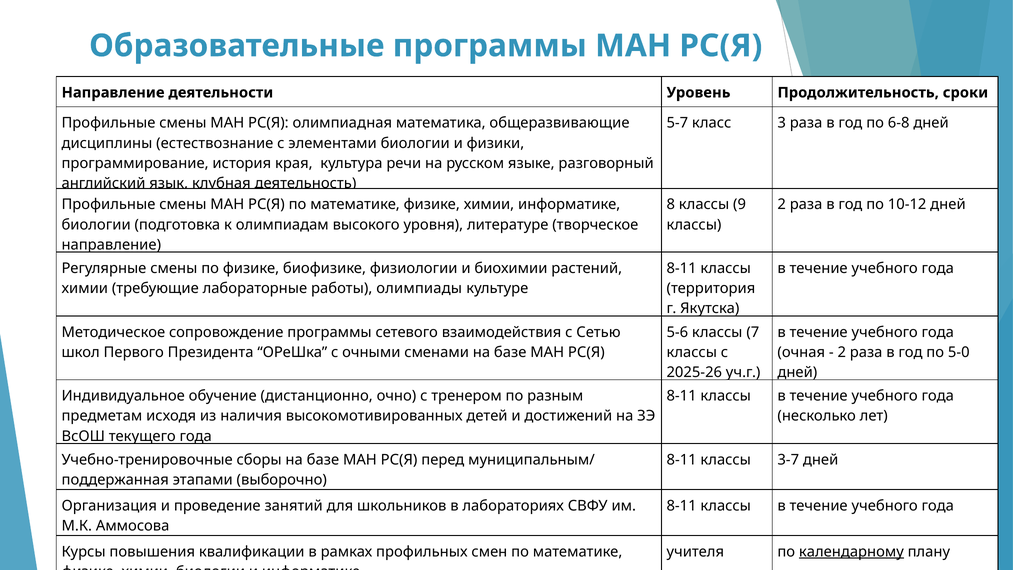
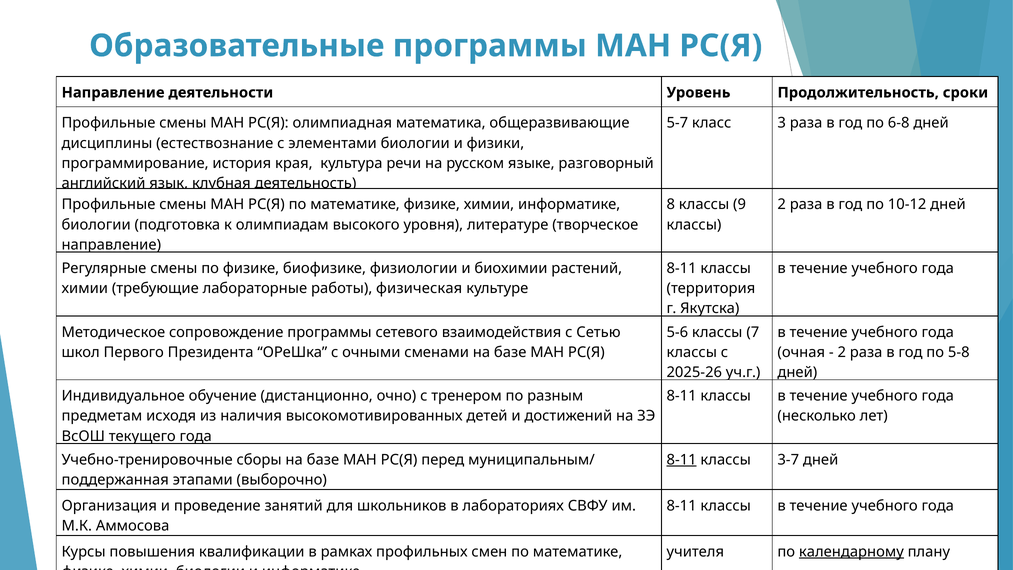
олимпиады: олимпиады -> физическая (419, 288)
5-0: 5-0 -> 5-8 (959, 352)
8-11 underline: none -> present (682, 460)
